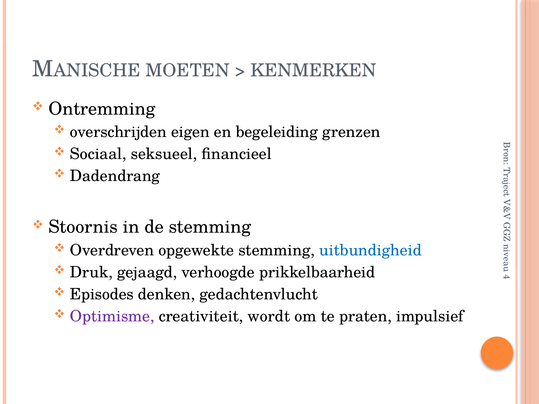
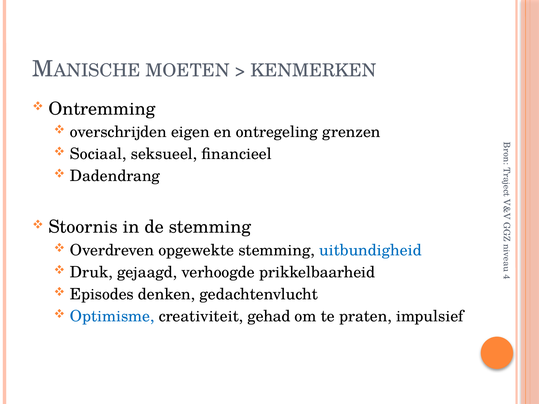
begeleiding: begeleiding -> ontregeling (277, 132)
Optimisme colour: purple -> blue (112, 316)
wordt: wordt -> gehad (269, 316)
